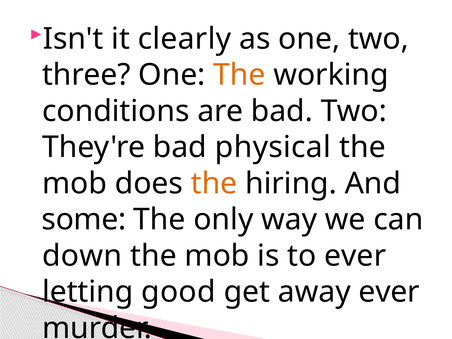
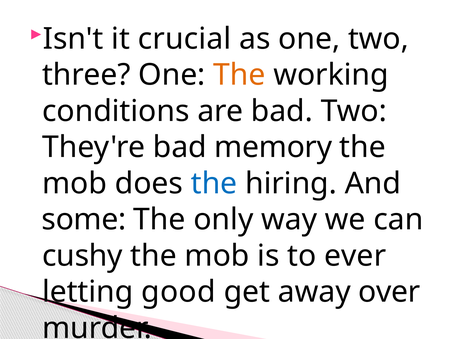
clearly: clearly -> crucial (184, 39)
physical: physical -> memory (273, 147)
the colour: orange -> blue (214, 183)
down: down -> cushy (82, 256)
away ever: ever -> over (389, 292)
